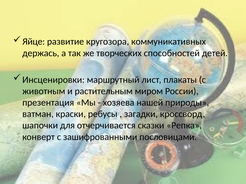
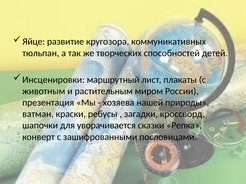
держась: держась -> тюльпан (41, 53)
отчерчивается: отчерчивается -> уворачивается (106, 126)
